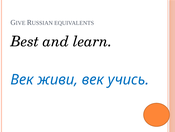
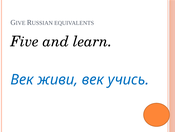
Best: Best -> Five (25, 41)
